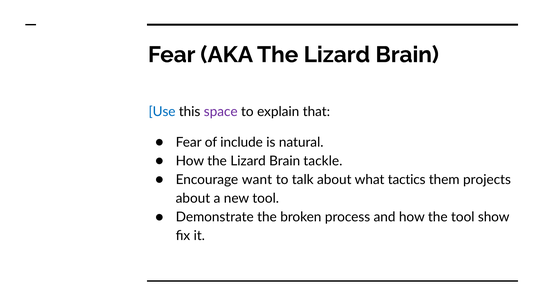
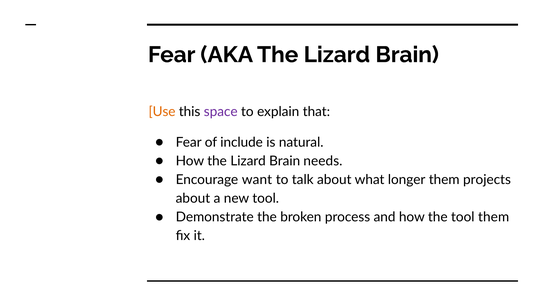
Use colour: blue -> orange (162, 112)
tackle: tackle -> needs (323, 161)
tactics: tactics -> longer (407, 180)
tool show: show -> them (494, 217)
